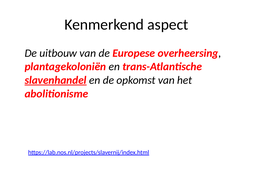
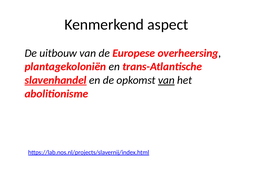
van underline: none -> present (166, 80)
